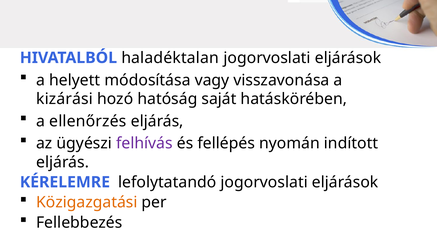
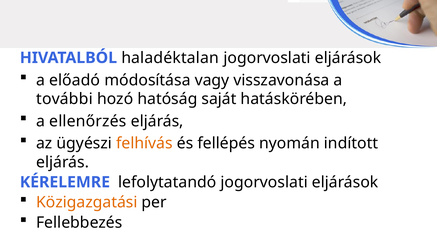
helyett: helyett -> előadó (75, 80)
kizárási: kizárási -> további (65, 99)
felhívás colour: purple -> orange (144, 143)
